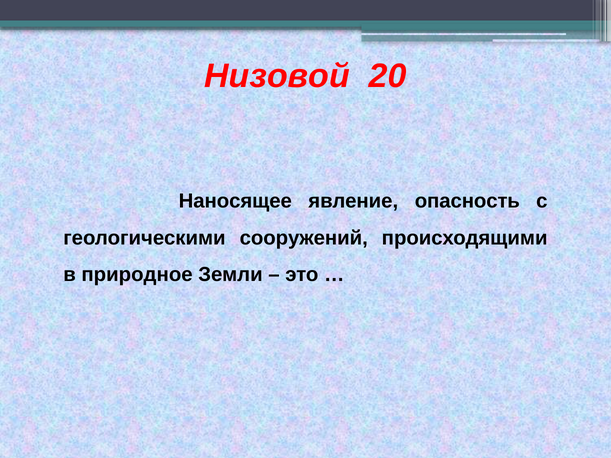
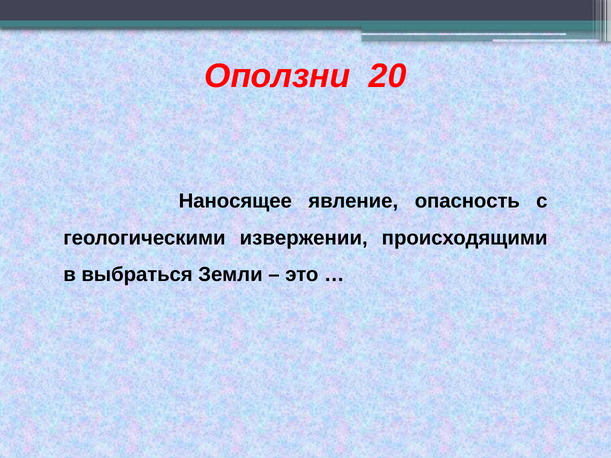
Низовой: Низовой -> Оползни (277, 76)
сооружений: сооружений -> извержении (304, 238)
природное: природное -> выбраться (137, 275)
